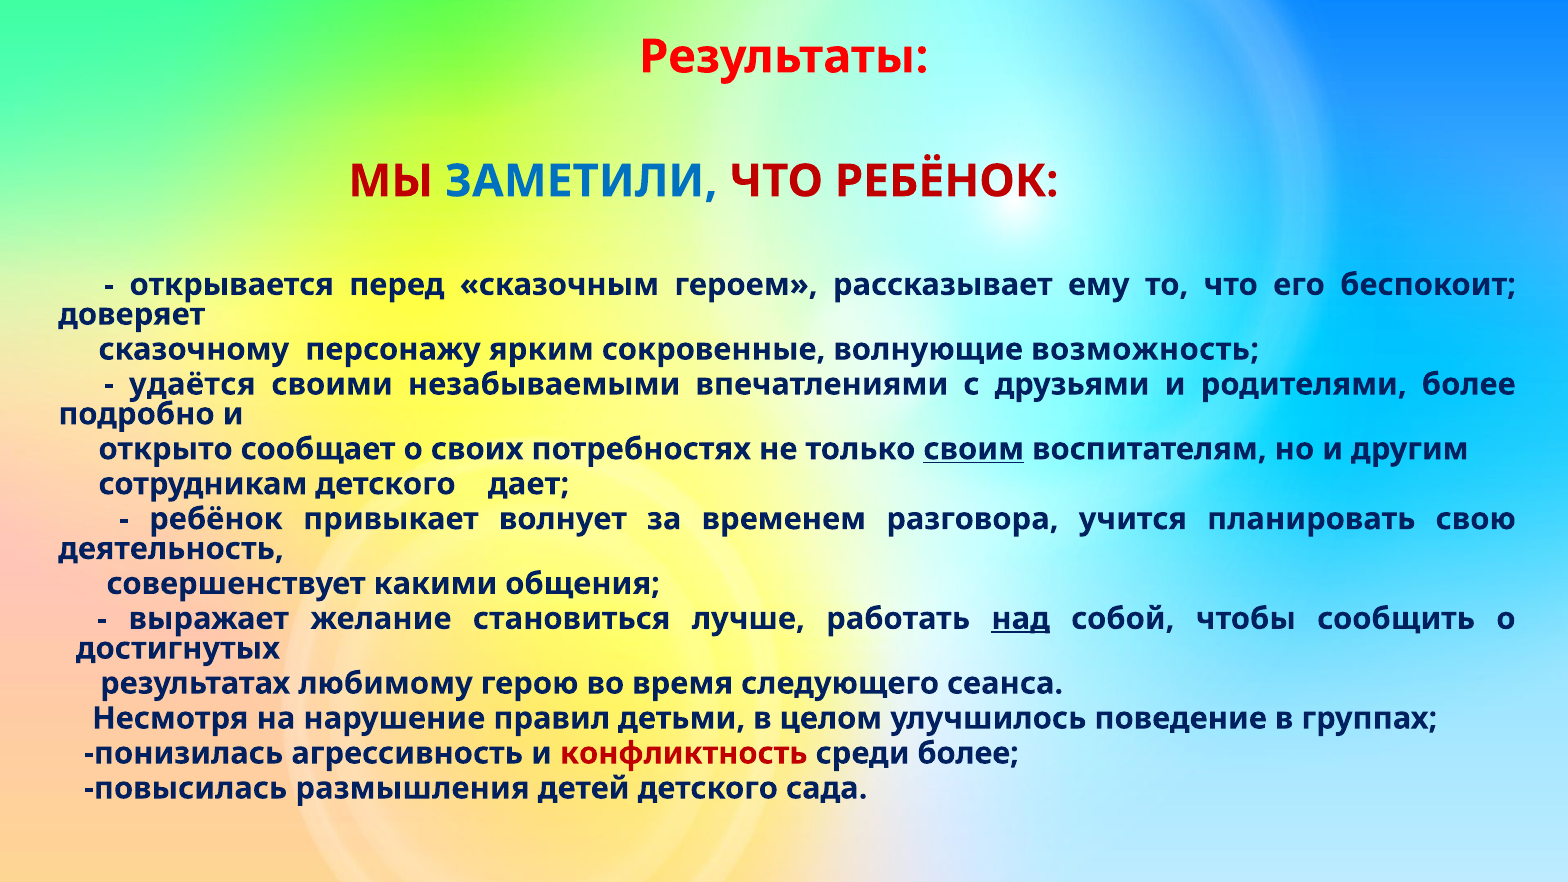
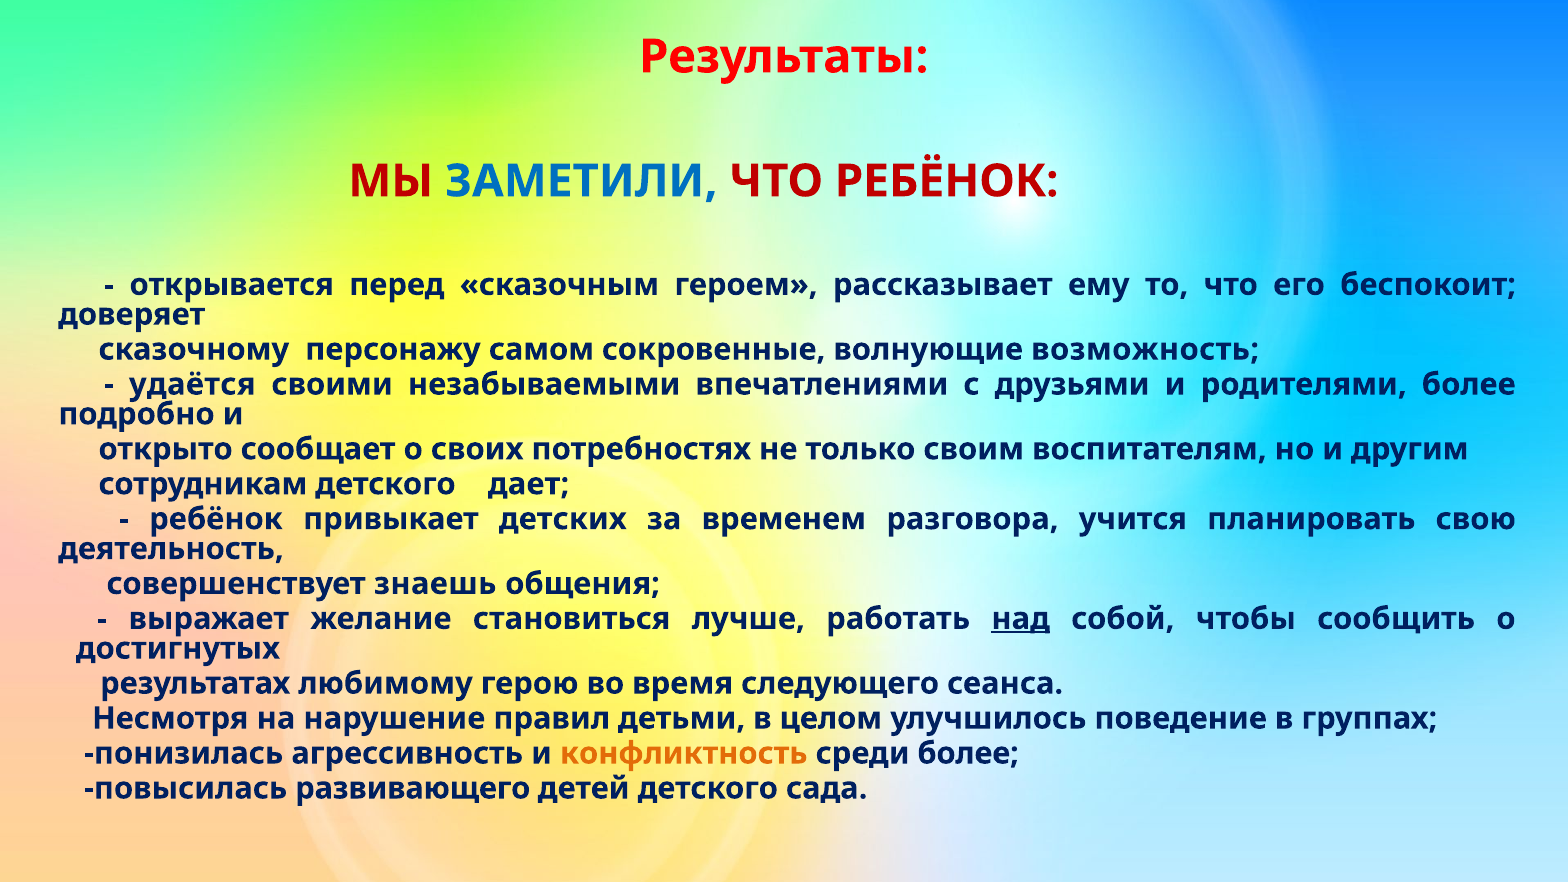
ярким: ярким -> самом (541, 349)
своим underline: present -> none (974, 449)
волнует: волнует -> детских (563, 519)
какими: какими -> знаешь (435, 584)
конфликтность colour: red -> orange (684, 753)
размышления: размышления -> развивающего (413, 788)
